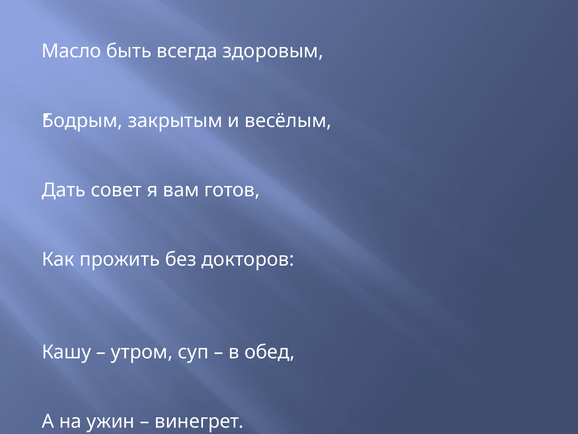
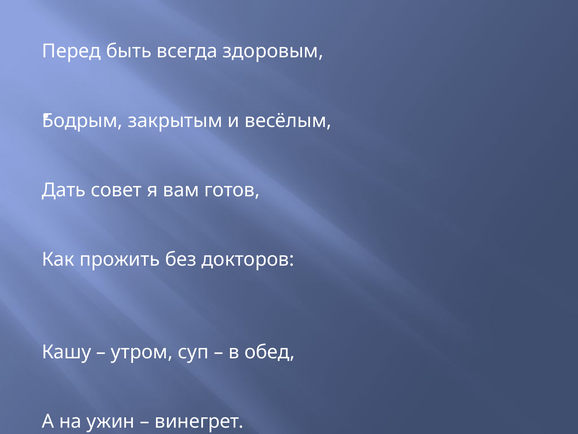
Масло: Масло -> Перед (71, 51)
